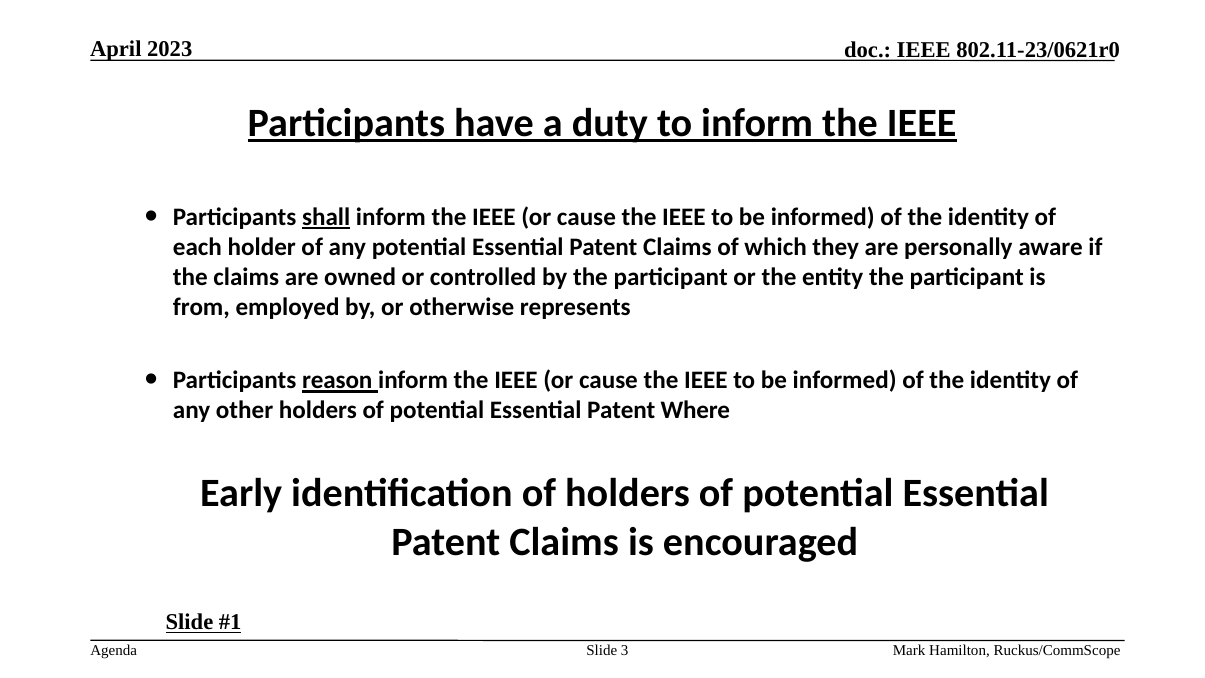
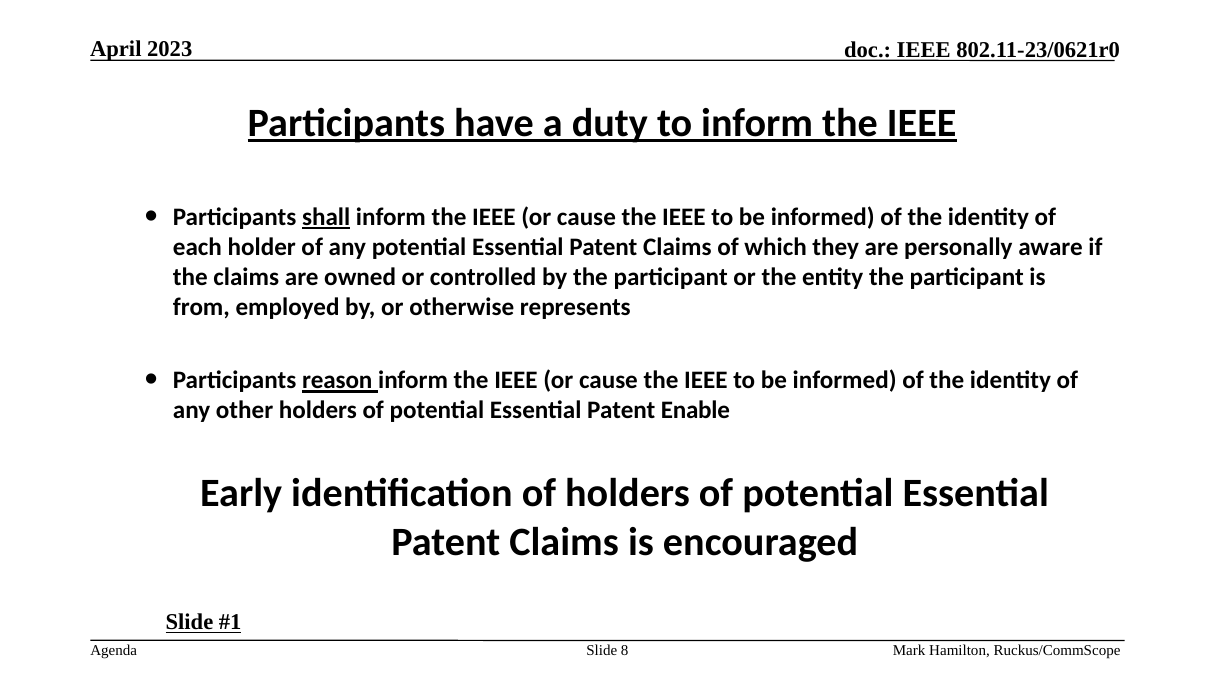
Where: Where -> Enable (695, 411)
3: 3 -> 8 (625, 650)
